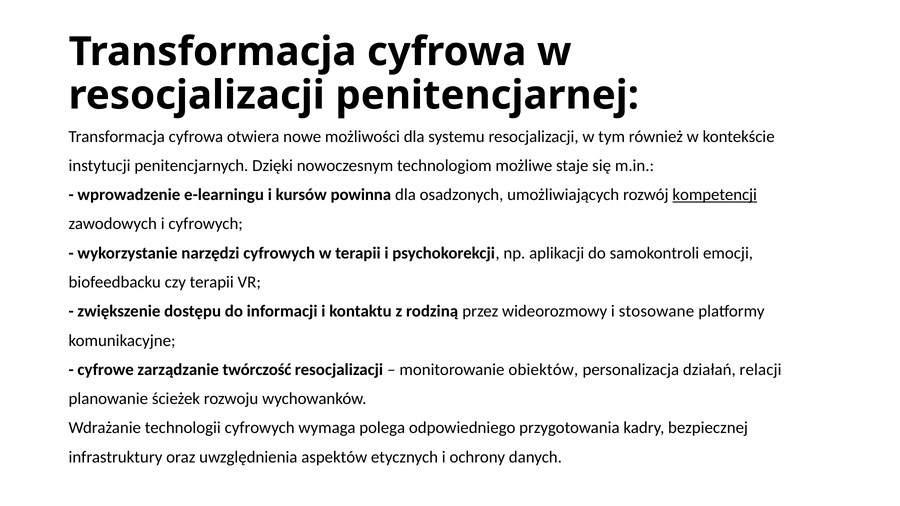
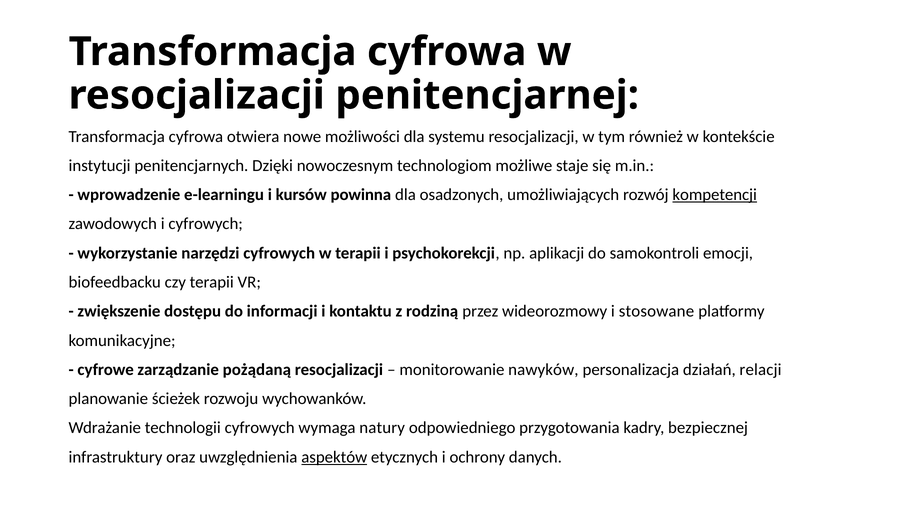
twórczość: twórczość -> pożądaną (257, 370)
obiektów: obiektów -> nawyków (543, 370)
polega: polega -> natury (382, 428)
aspektów underline: none -> present (334, 457)
